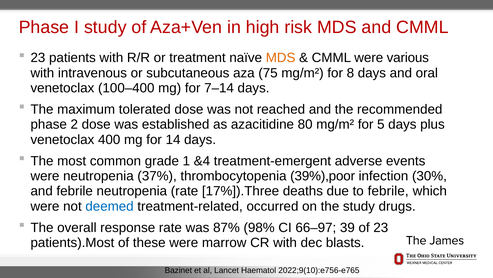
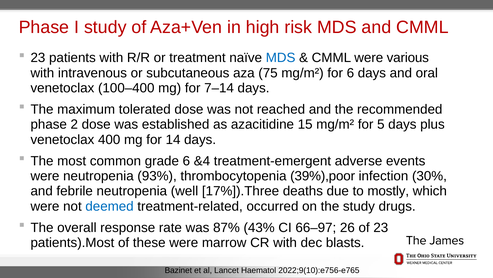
MDS colour: orange -> blue (281, 58)
for 8: 8 -> 6 (350, 73)
80: 80 -> 15 (305, 124)
grade 1: 1 -> 6 (186, 161)
37%: 37% -> 93% (157, 176)
neutropenia rate: rate -> well (185, 191)
to febrile: febrile -> mostly (388, 191)
98%: 98% -> 43% (259, 227)
39: 39 -> 26 (347, 227)
